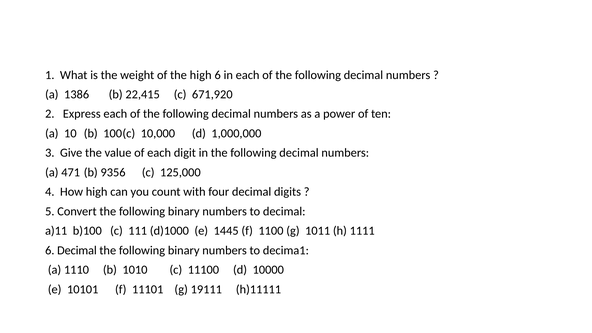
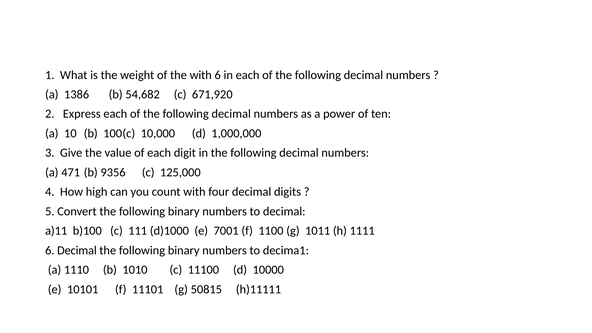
the high: high -> with (201, 75)
22,415: 22,415 -> 54,682 (143, 94)
1445: 1445 -> 7001 (226, 231)
19111: 19111 -> 50815 (206, 289)
